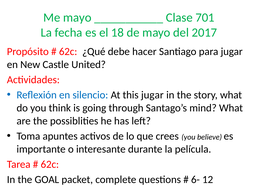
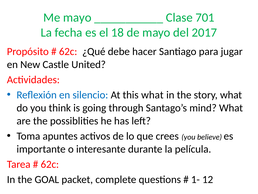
this jugar: jugar -> what (152, 95)
6-: 6- -> 1- (195, 179)
